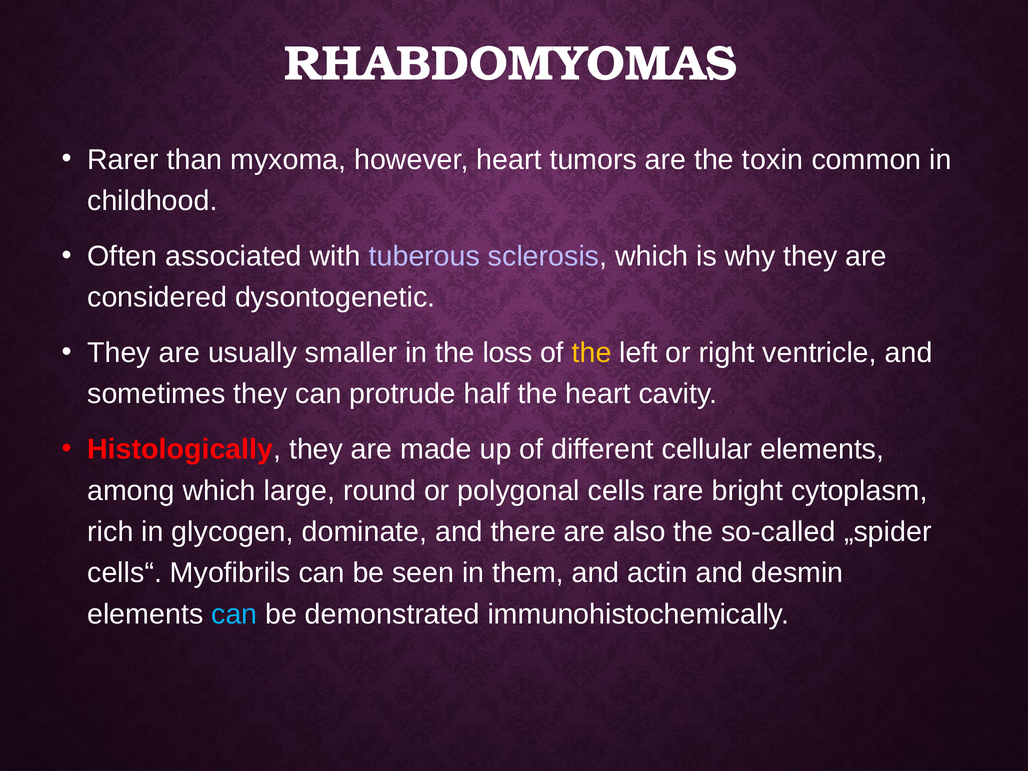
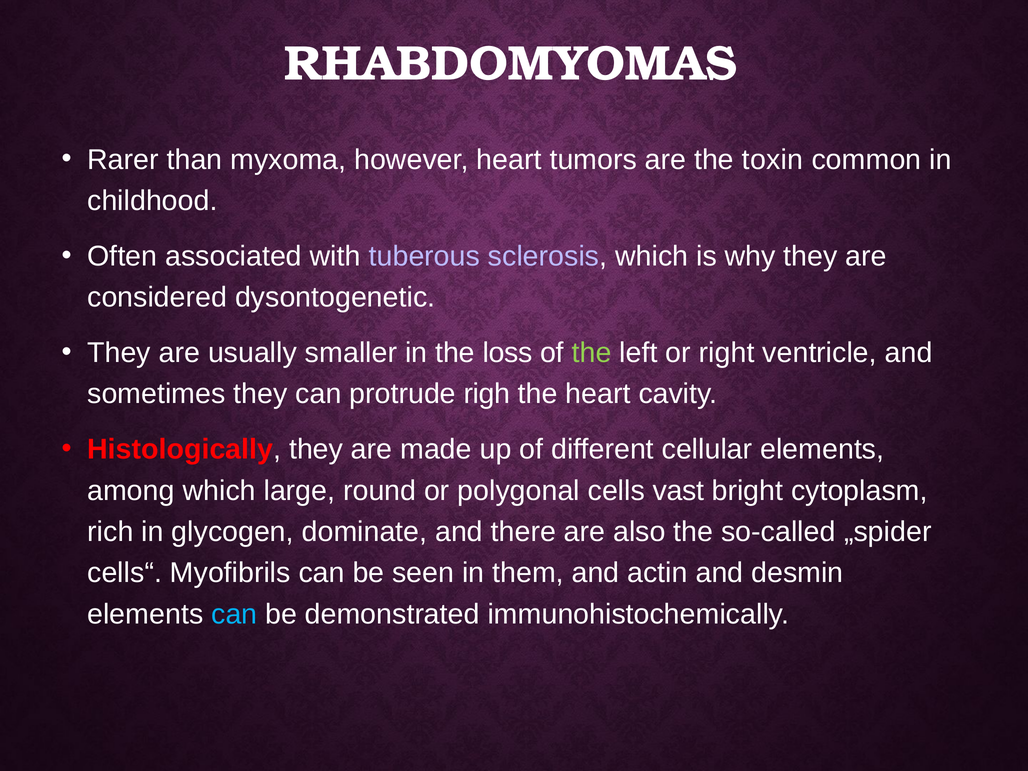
the colour: yellow -> light green (592, 353)
half: half -> righ (487, 394)
rare: rare -> vast (678, 491)
